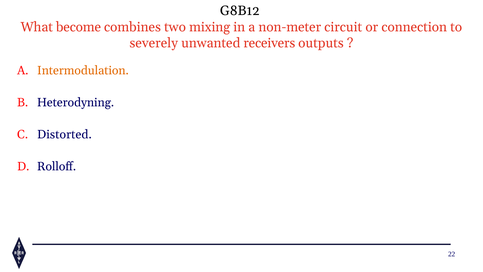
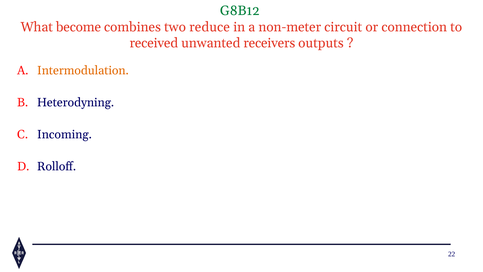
G8B12 colour: black -> green (240, 11)
mixing: mixing -> reduce (210, 27)
severely: severely -> received (154, 43)
Distorted: Distorted -> Incoming (64, 134)
